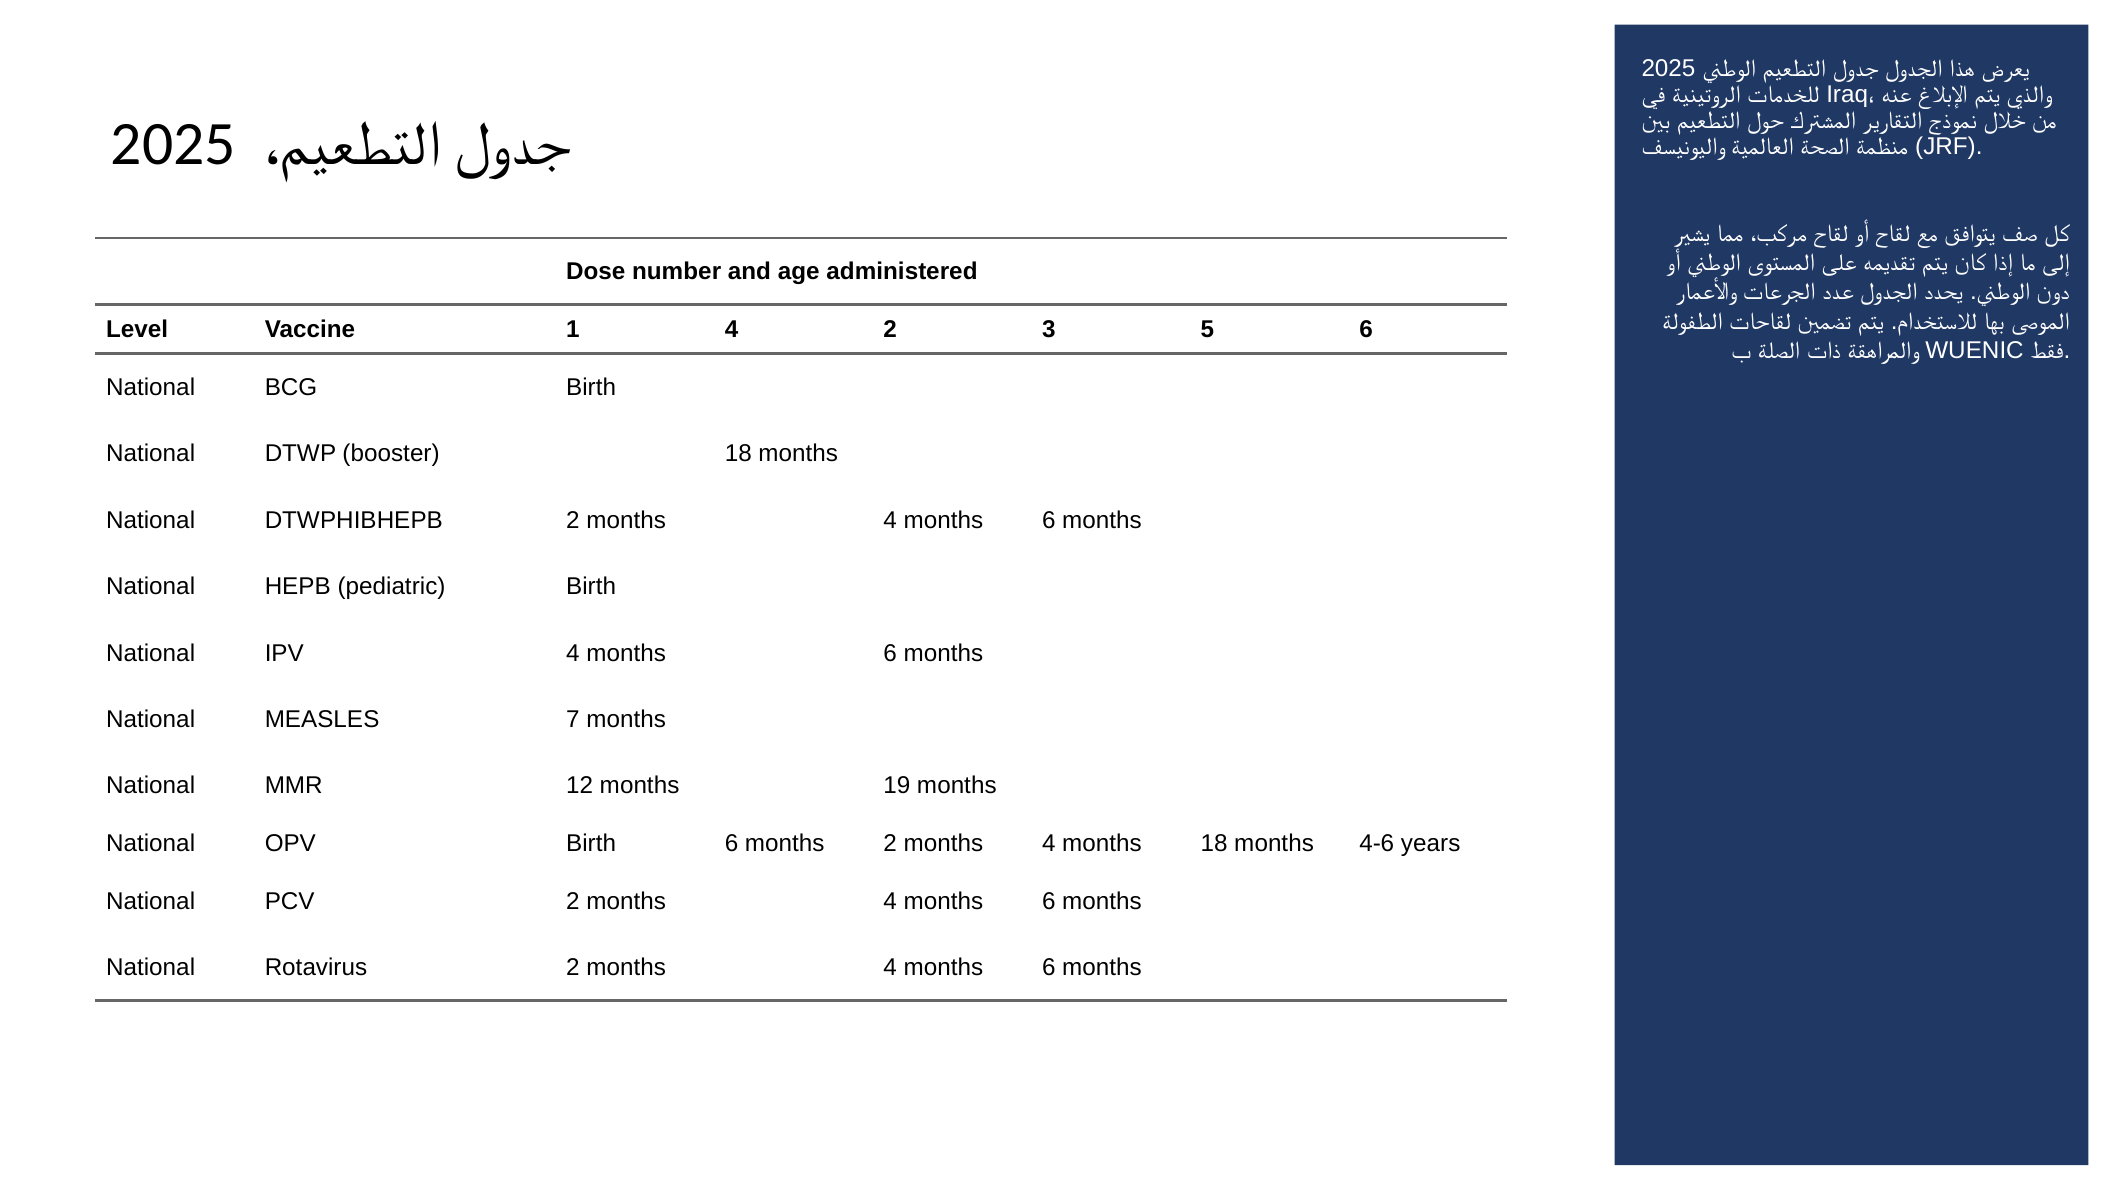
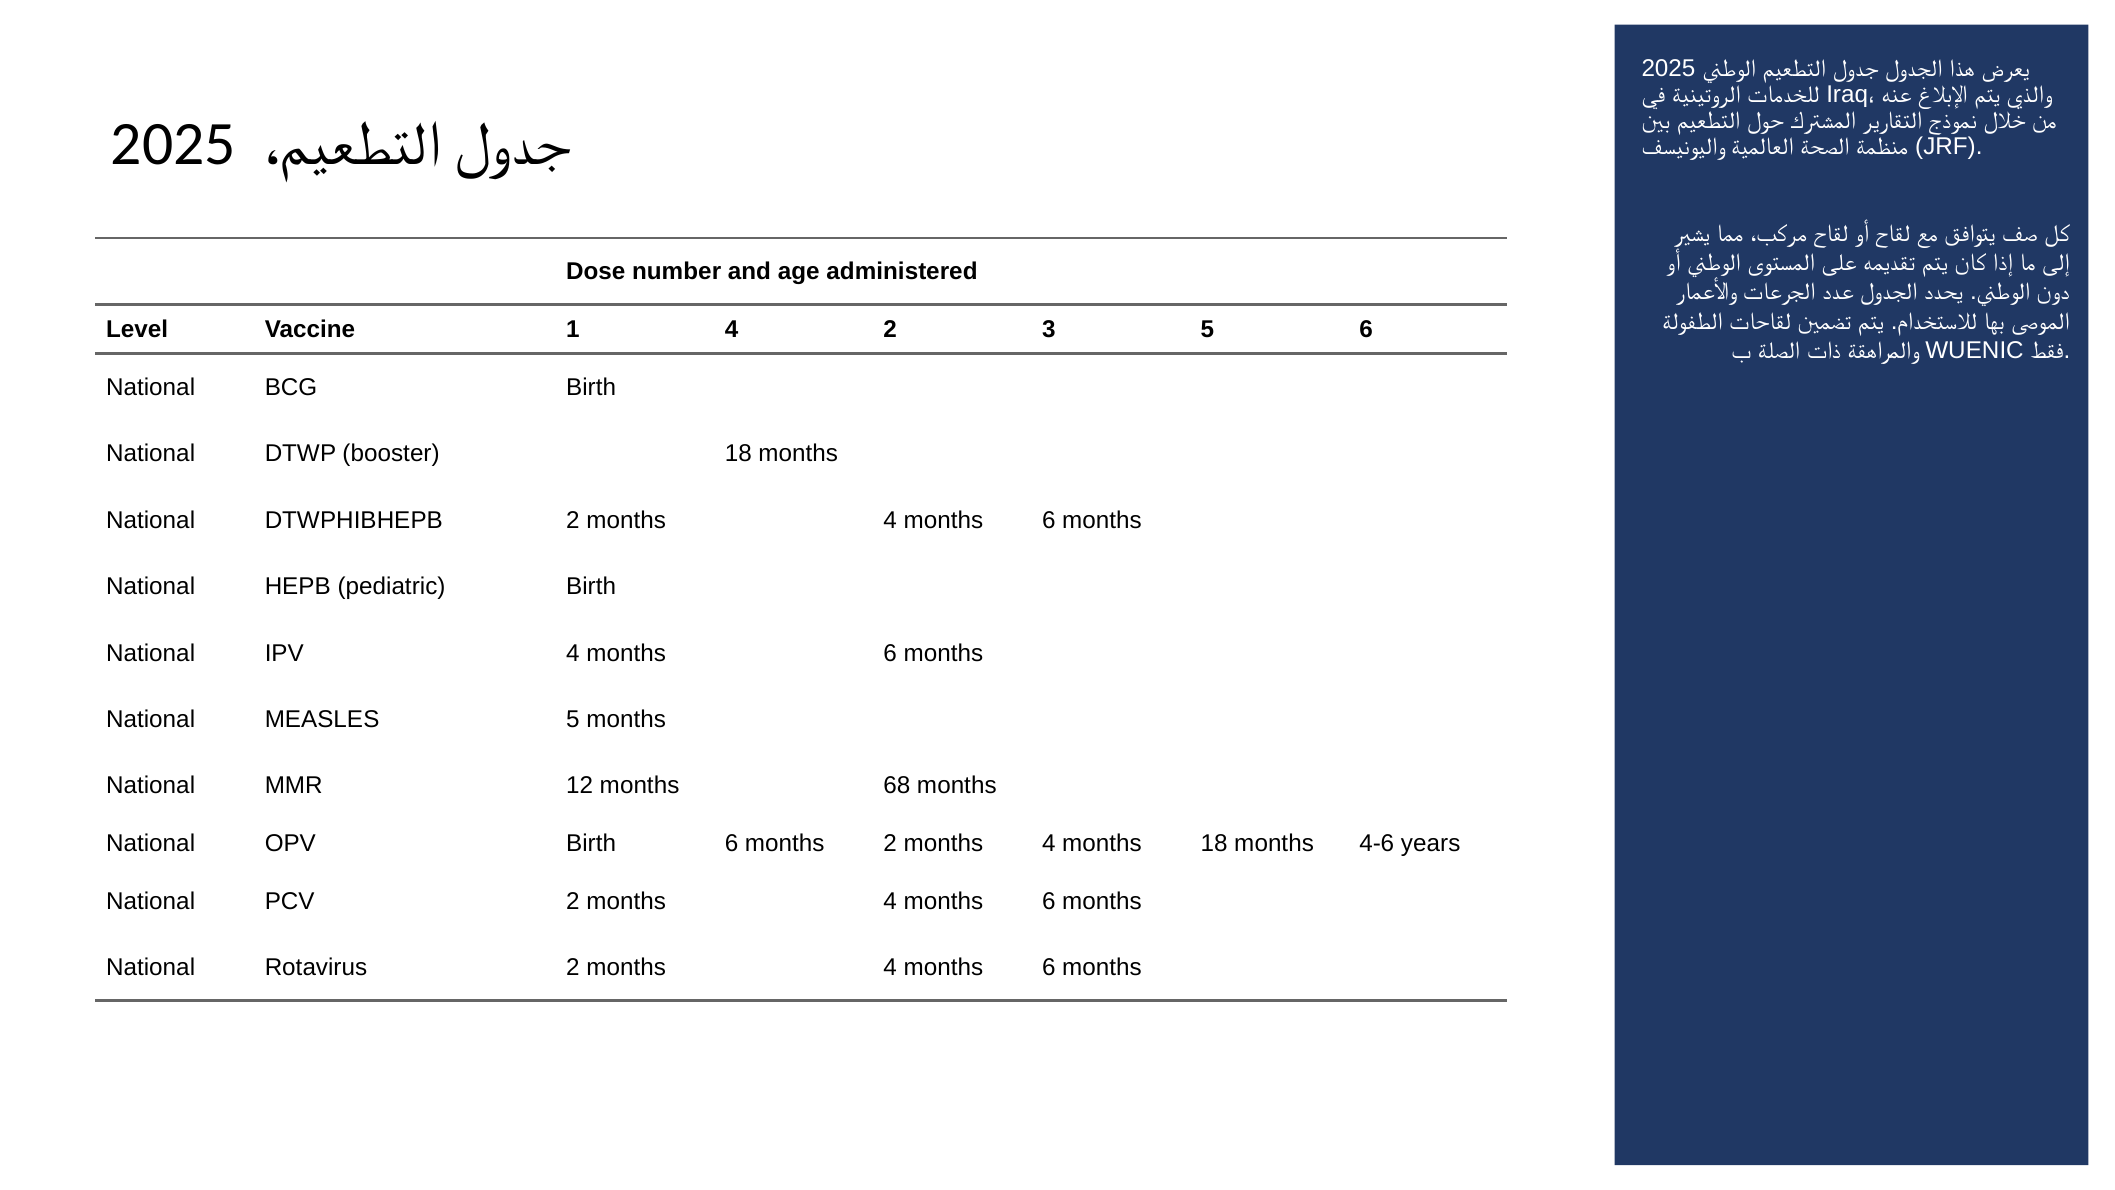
MEASLES 7: 7 -> 5 (573, 719)
19: 19 -> 68 (897, 786)
